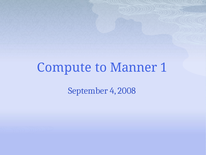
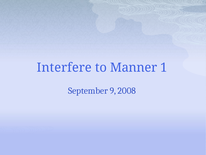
Compute: Compute -> Interfere (64, 67)
4: 4 -> 9 (113, 90)
